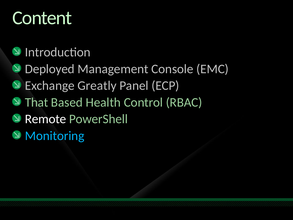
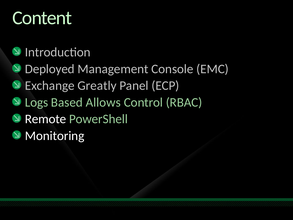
That: That -> Logs (37, 102)
Health: Health -> Allows (103, 102)
Monitoring colour: light blue -> white (55, 136)
